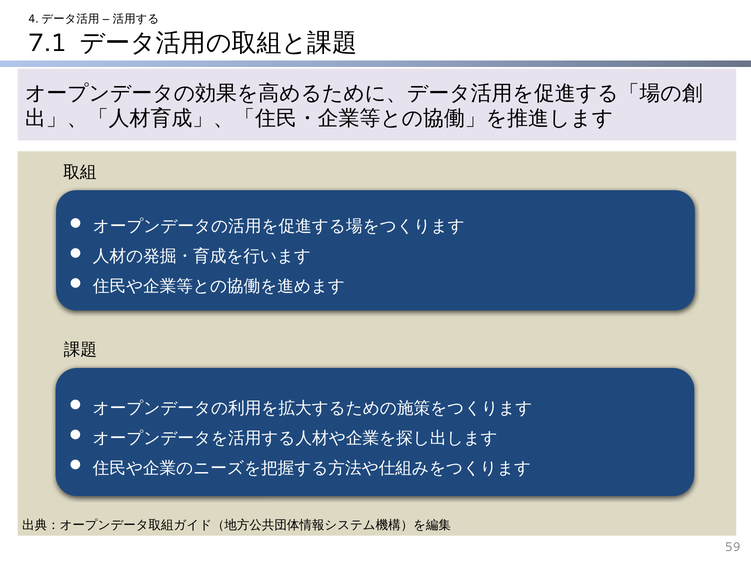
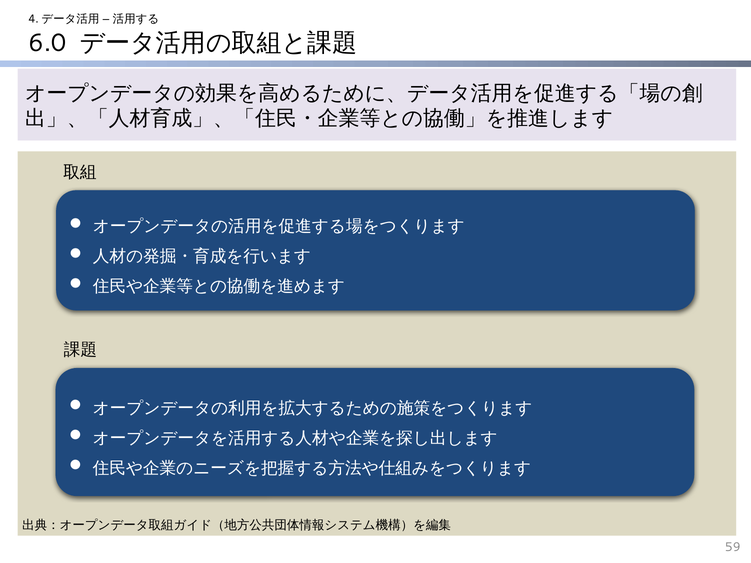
7.1: 7.1 -> 6.0 (48, 43)
